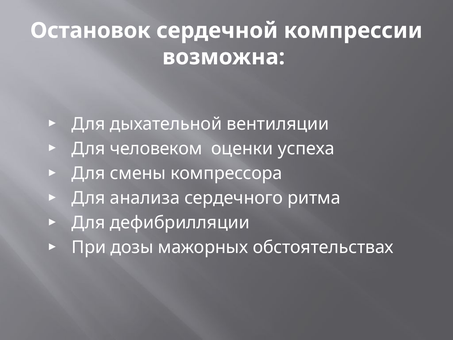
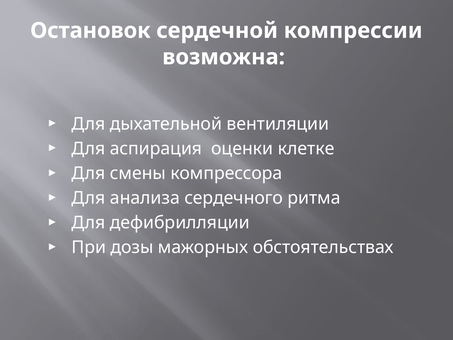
человеком: человеком -> аспирация (156, 148)
успеха: успеха -> клетке (306, 148)
